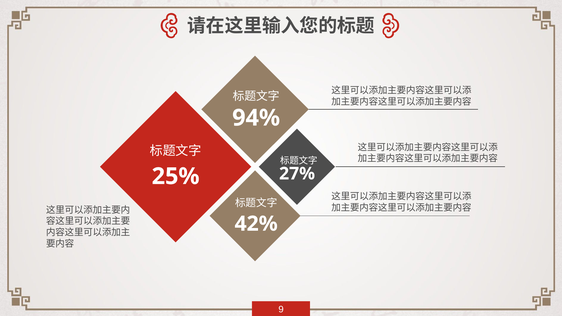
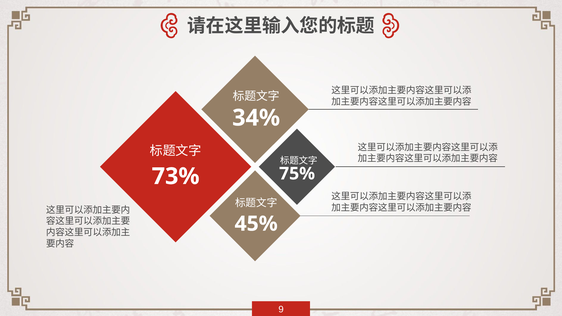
94%: 94% -> 34% (256, 118)
27%: 27% -> 75% (297, 174)
25%: 25% -> 73% (176, 176)
42%: 42% -> 45% (256, 224)
